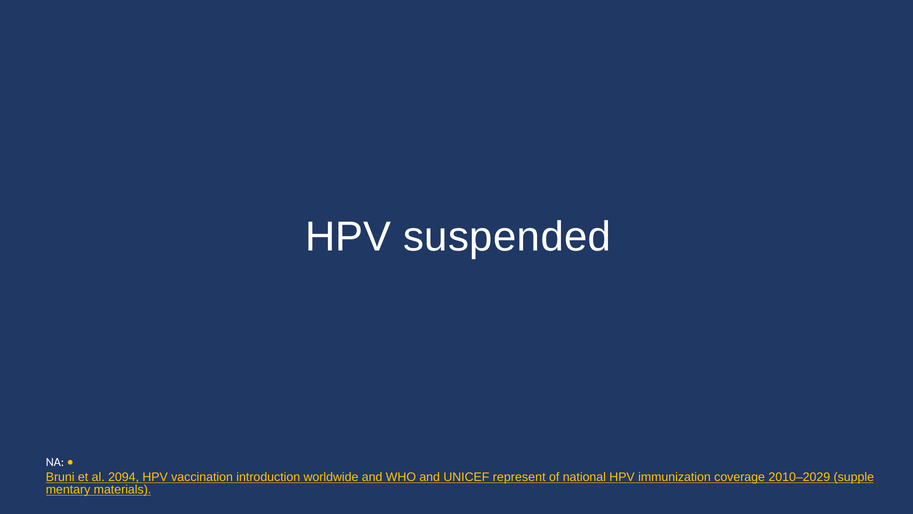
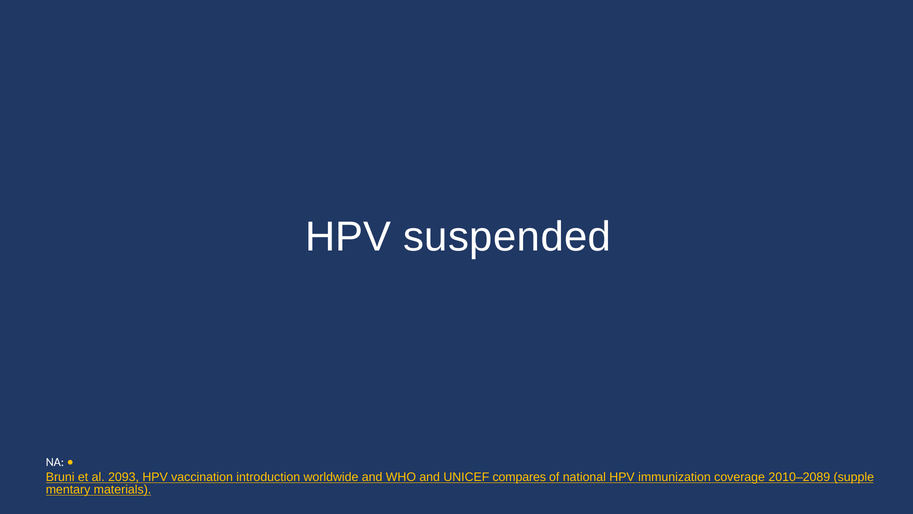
2094: 2094 -> 2093 (124, 477)
represent: represent -> compares (519, 477)
2010–2029: 2010–2029 -> 2010–2089 (799, 477)
